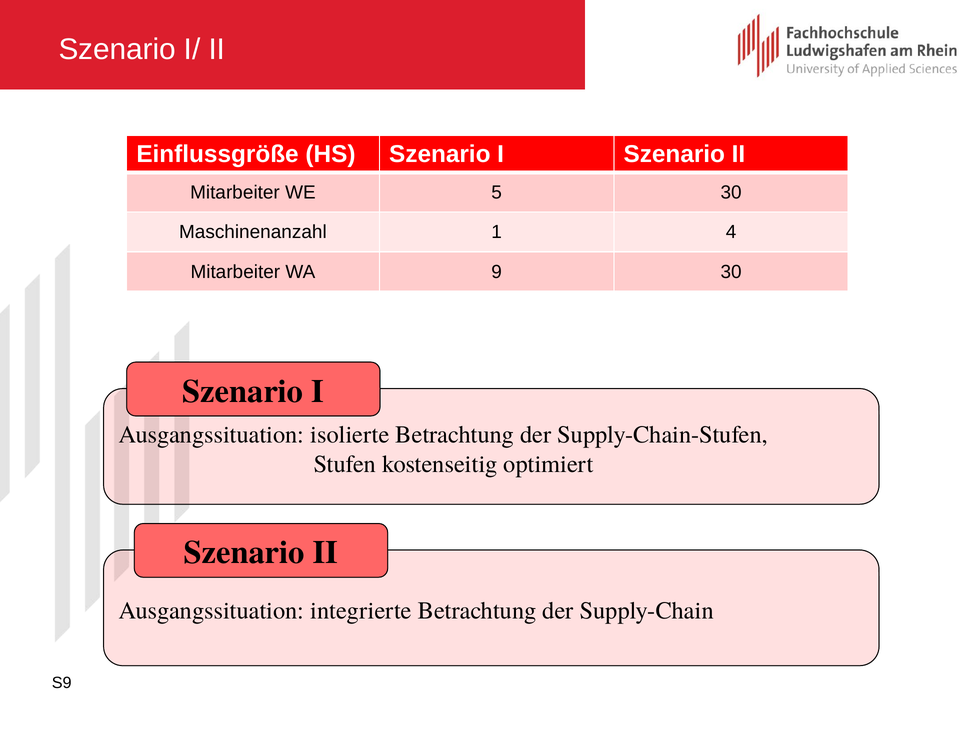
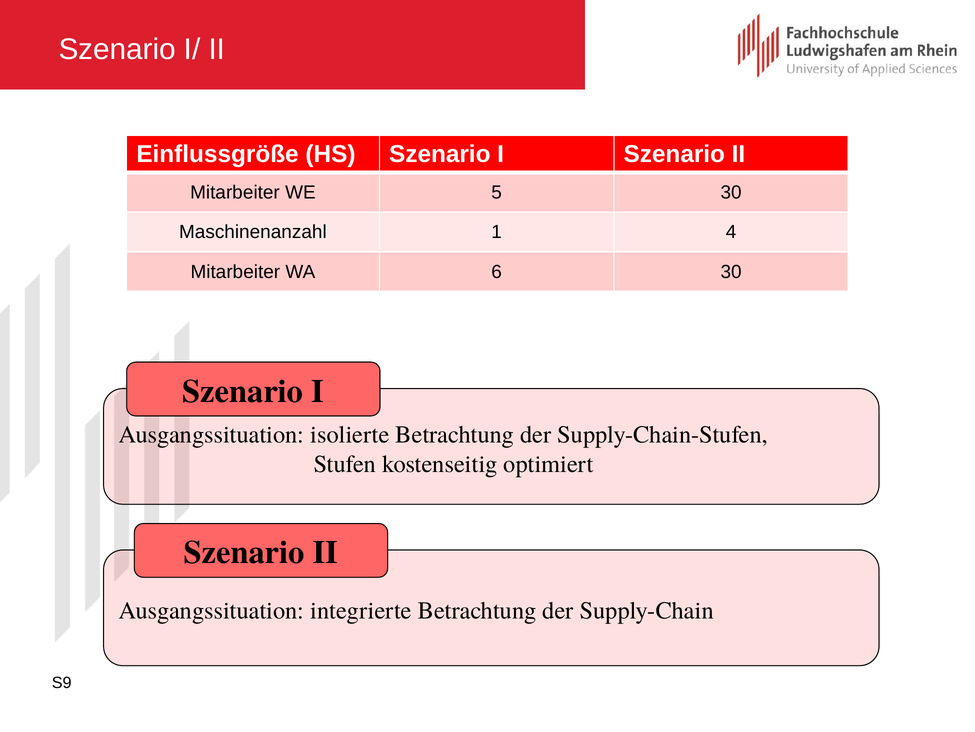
9: 9 -> 6 (497, 272)
